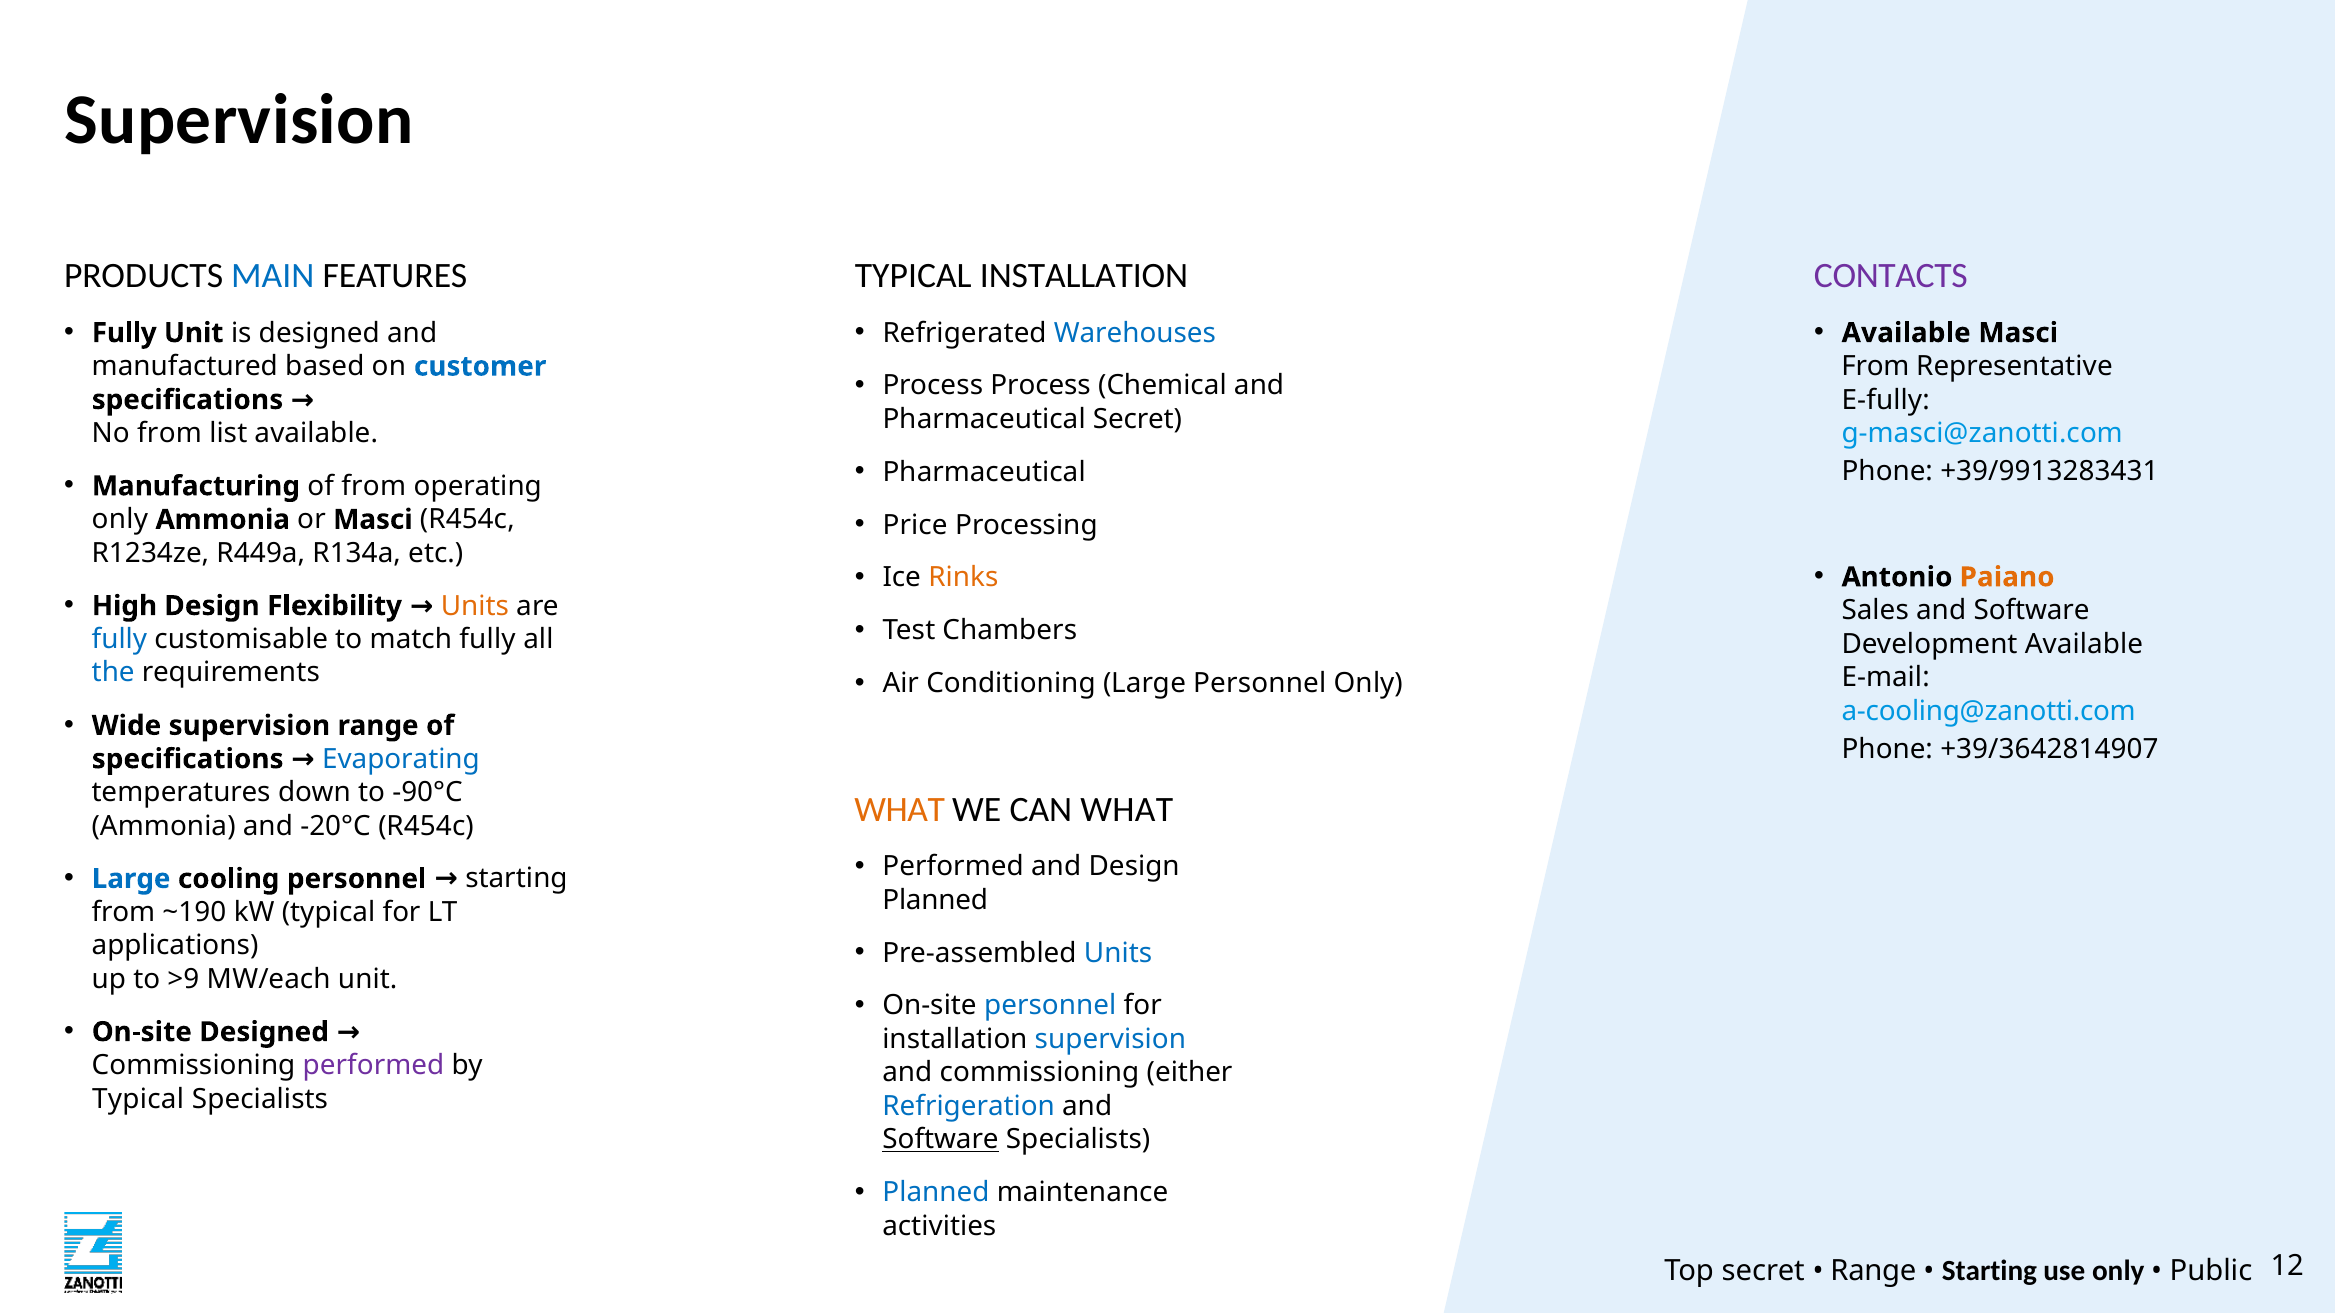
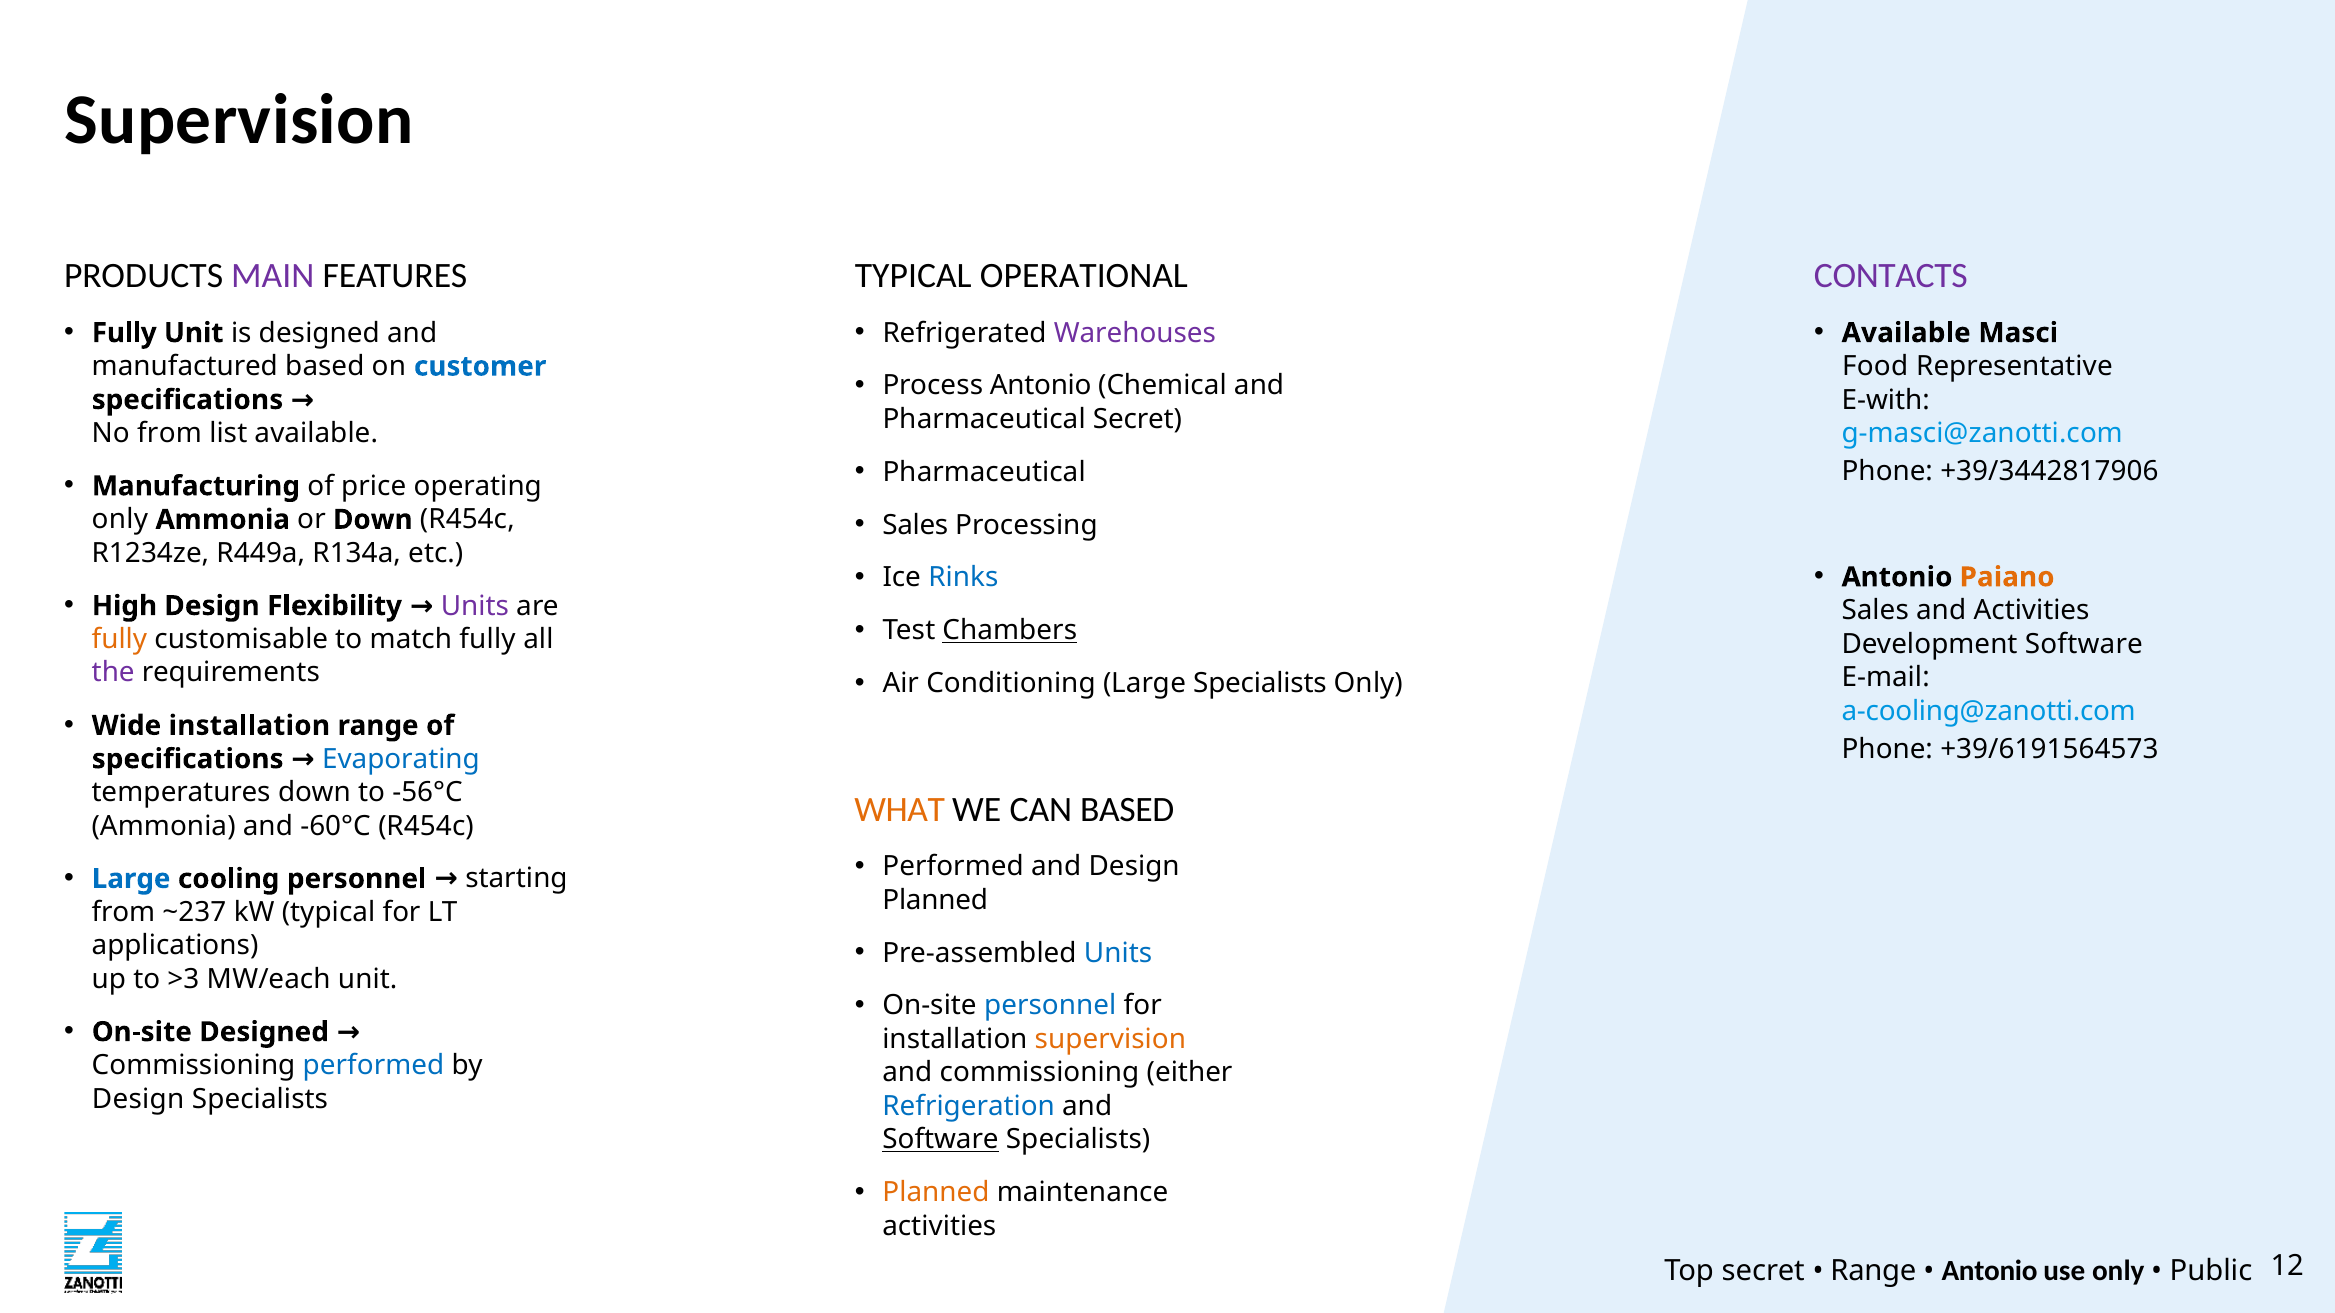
MAIN colour: blue -> purple (273, 276)
TYPICAL INSTALLATION: INSTALLATION -> OPERATIONAL (1084, 276)
Warehouses colour: blue -> purple (1135, 333)
From: From -> Food (1875, 367)
Process Process: Process -> Antonio (1041, 386)
E-fully: E-fully -> E-with (1886, 400)
+39/9913283431: +39/9913283431 -> +39/3442817906 (2049, 472)
of from: from -> price (374, 486)
Price: Price -> Sales (915, 525)
or Masci: Masci -> Down (373, 520)
Rinks colour: orange -> blue (963, 578)
Units colour: orange -> purple (475, 606)
Sales and Software: Software -> Activities (2032, 611)
Chambers underline: none -> present (1010, 631)
fully colour: blue -> orange (119, 640)
Development Available: Available -> Software (2084, 644)
the colour: blue -> purple (113, 673)
Large Personnel: Personnel -> Specialists (1260, 684)
Wide supervision: supervision -> installation (249, 726)
+39/3642814907: +39/3642814907 -> +39/6191564573 (2049, 749)
-90°C: -90°C -> -56°C (428, 793)
CAN WHAT: WHAT -> BASED (1127, 810)
-20°C: -20°C -> -60°C (335, 826)
~190: ~190 -> ~237 (194, 913)
>9: >9 -> >3 (183, 980)
supervision colour: blue -> orange (1110, 1040)
performed colour: purple -> blue (374, 1066)
Typical: Typical -> Design (138, 1099)
Planned colour: blue -> orange (936, 1193)
Starting: Starting -> Antonio (1990, 1271)
